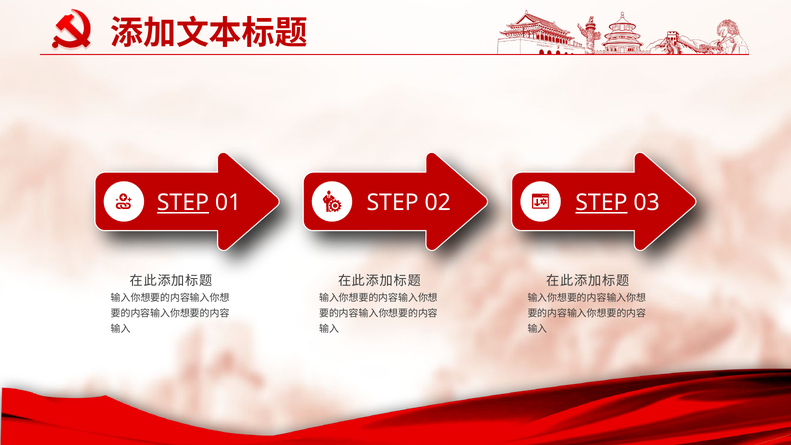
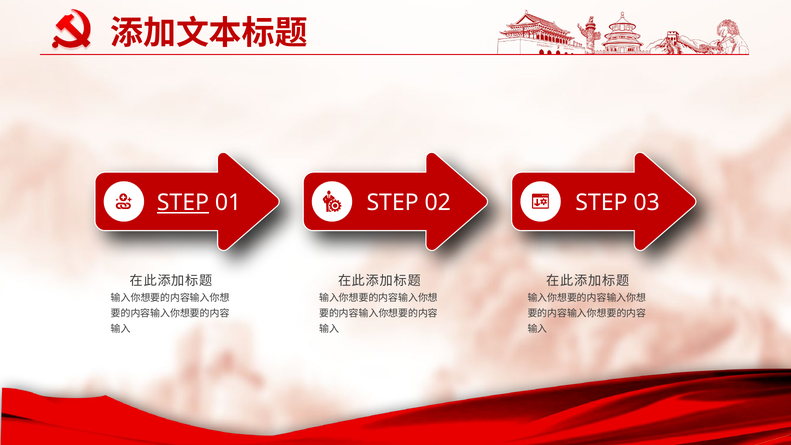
STEP underline: present -> none (601, 203)
